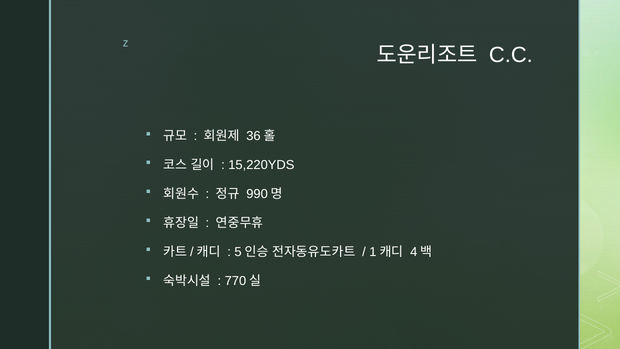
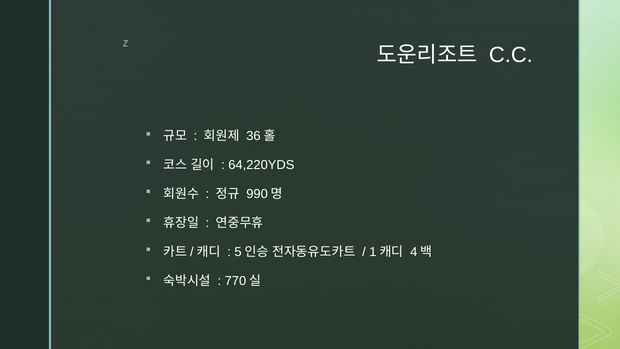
15,220YDS: 15,220YDS -> 64,220YDS (261, 165)
